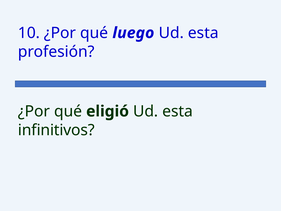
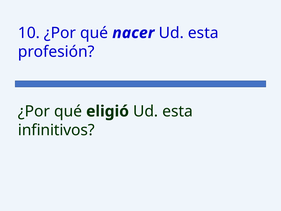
luego: luego -> nacer (133, 33)
